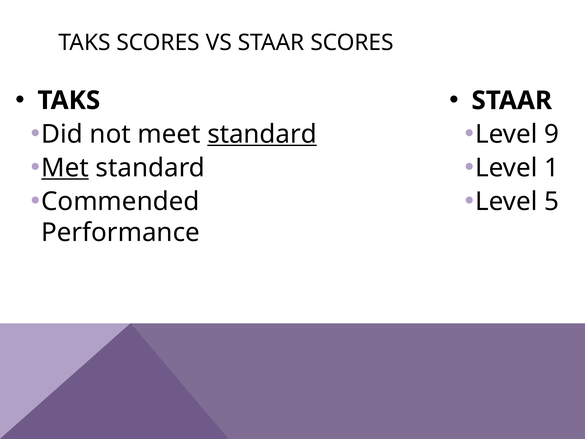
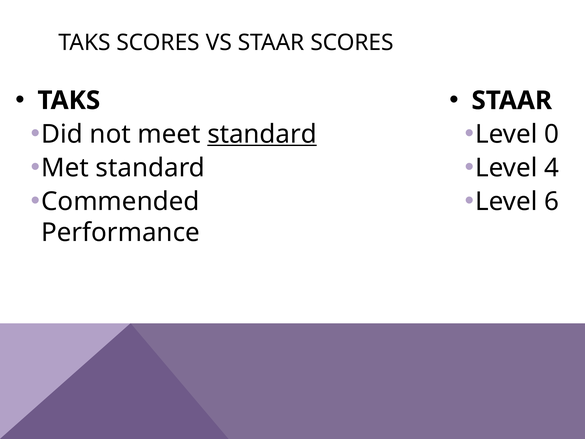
9: 9 -> 0 (552, 134)
Met underline: present -> none (65, 168)
1: 1 -> 4 (552, 168)
5: 5 -> 6 (552, 201)
